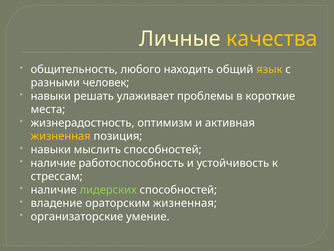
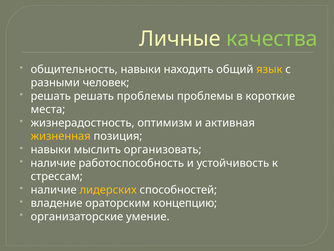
качества colour: yellow -> light green (272, 39)
общительность любого: любого -> навыки (141, 69)
навыки: навыки -> решать (51, 96)
решать улаживает: улаживает -> проблемы (145, 96)
мыслить способностей: способностей -> организовать (163, 149)
лидерских colour: light green -> yellow (108, 189)
ораторским жизненная: жизненная -> концепцию (185, 203)
